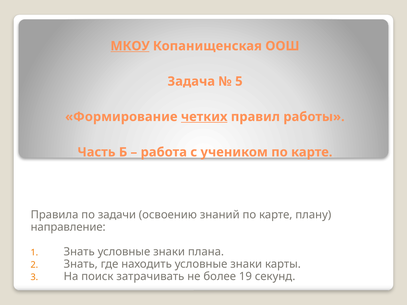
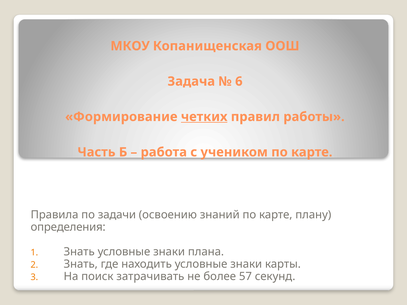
МКОУ underline: present -> none (130, 46)
5: 5 -> 6 (239, 81)
направление: направление -> определения (68, 227)
19: 19 -> 57 (245, 277)
